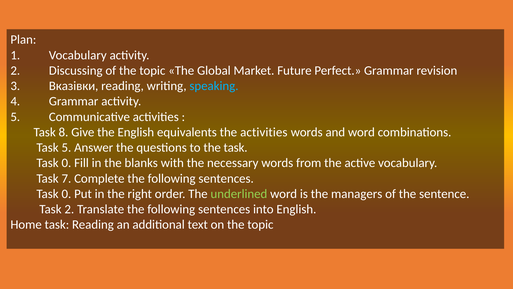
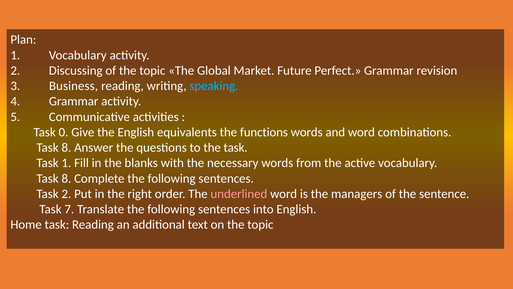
Вказівки: Вказівки -> Business (74, 86)
8: 8 -> 0 (63, 132)
the activities: activities -> functions (264, 132)
5: 5 -> 8 (66, 147)
0: 0 -> 1 (66, 163)
7: 7 -> 8 (66, 178)
0: 0 -> 2 (66, 194)
underlined colour: light green -> pink (239, 194)
Task 2: 2 -> 7 (69, 209)
